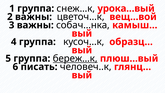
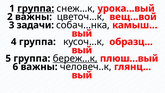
группа underline: none -> present (36, 8)
3 важны: важны -> задачи (35, 25)
6 писать: писать -> важны (39, 67)
